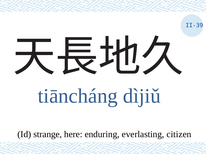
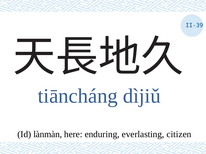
strange: strange -> lànmàn (48, 135)
